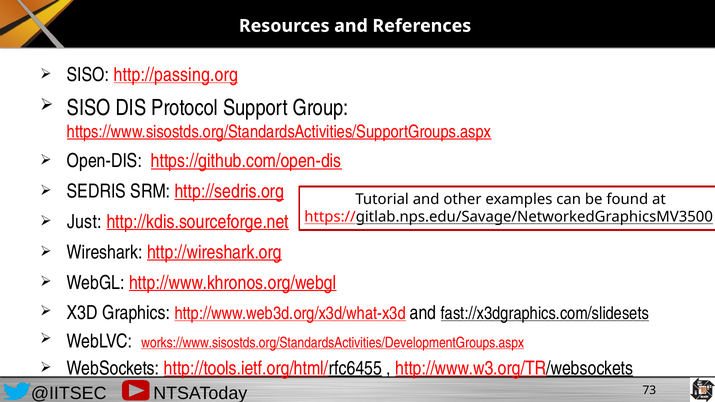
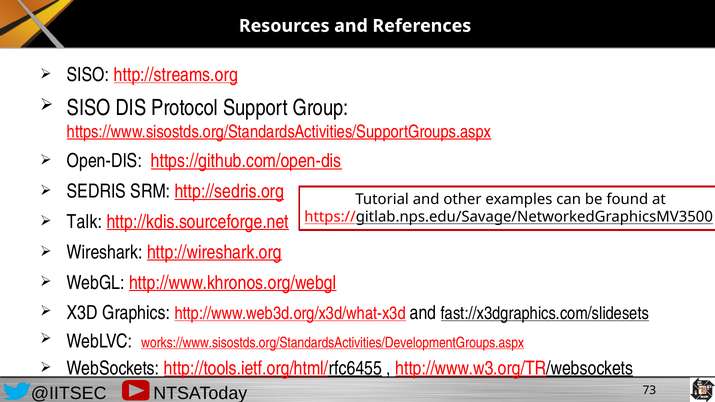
http://passing.org: http://passing.org -> http://streams.org (176, 75)
Just: Just -> Talk (84, 222)
